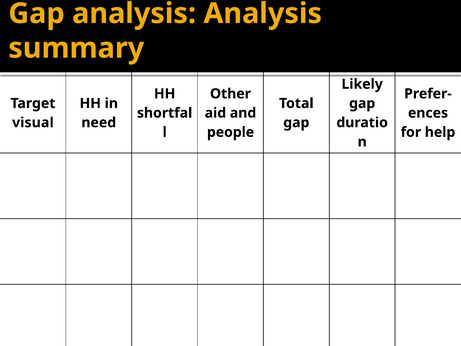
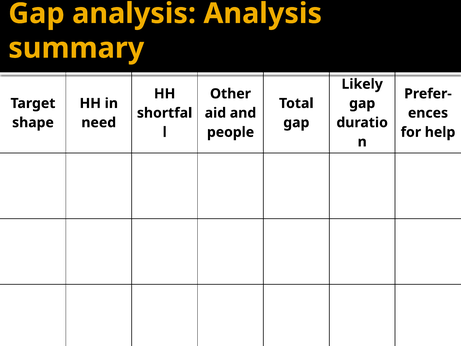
visual: visual -> shape (33, 122)
